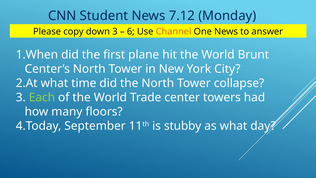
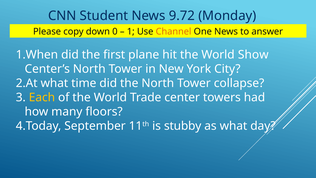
7.12: 7.12 -> 9.72 (182, 16)
down 3: 3 -> 0 (115, 31)
6: 6 -> 1 (131, 31)
Brunt: Brunt -> Show (253, 55)
Each colour: light green -> yellow (42, 97)
